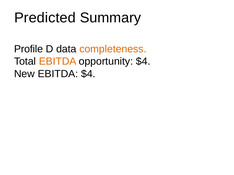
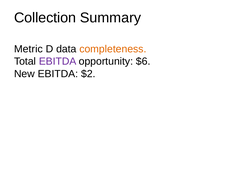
Predicted: Predicted -> Collection (45, 18)
Profile: Profile -> Metric (28, 49)
EBITDA colour: orange -> purple (58, 62)
opportunity $4: $4 -> $6 (143, 62)
EBITDA $4: $4 -> $2 (88, 74)
